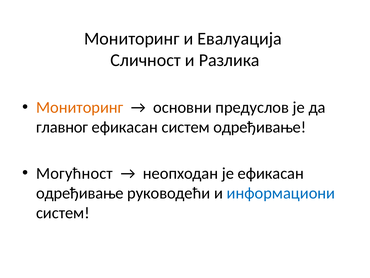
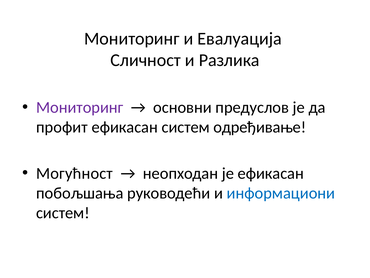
Мониторинг colour: orange -> purple (80, 107)
главног: главног -> профит (62, 127)
одређивање: одређивање -> побољшања (80, 193)
